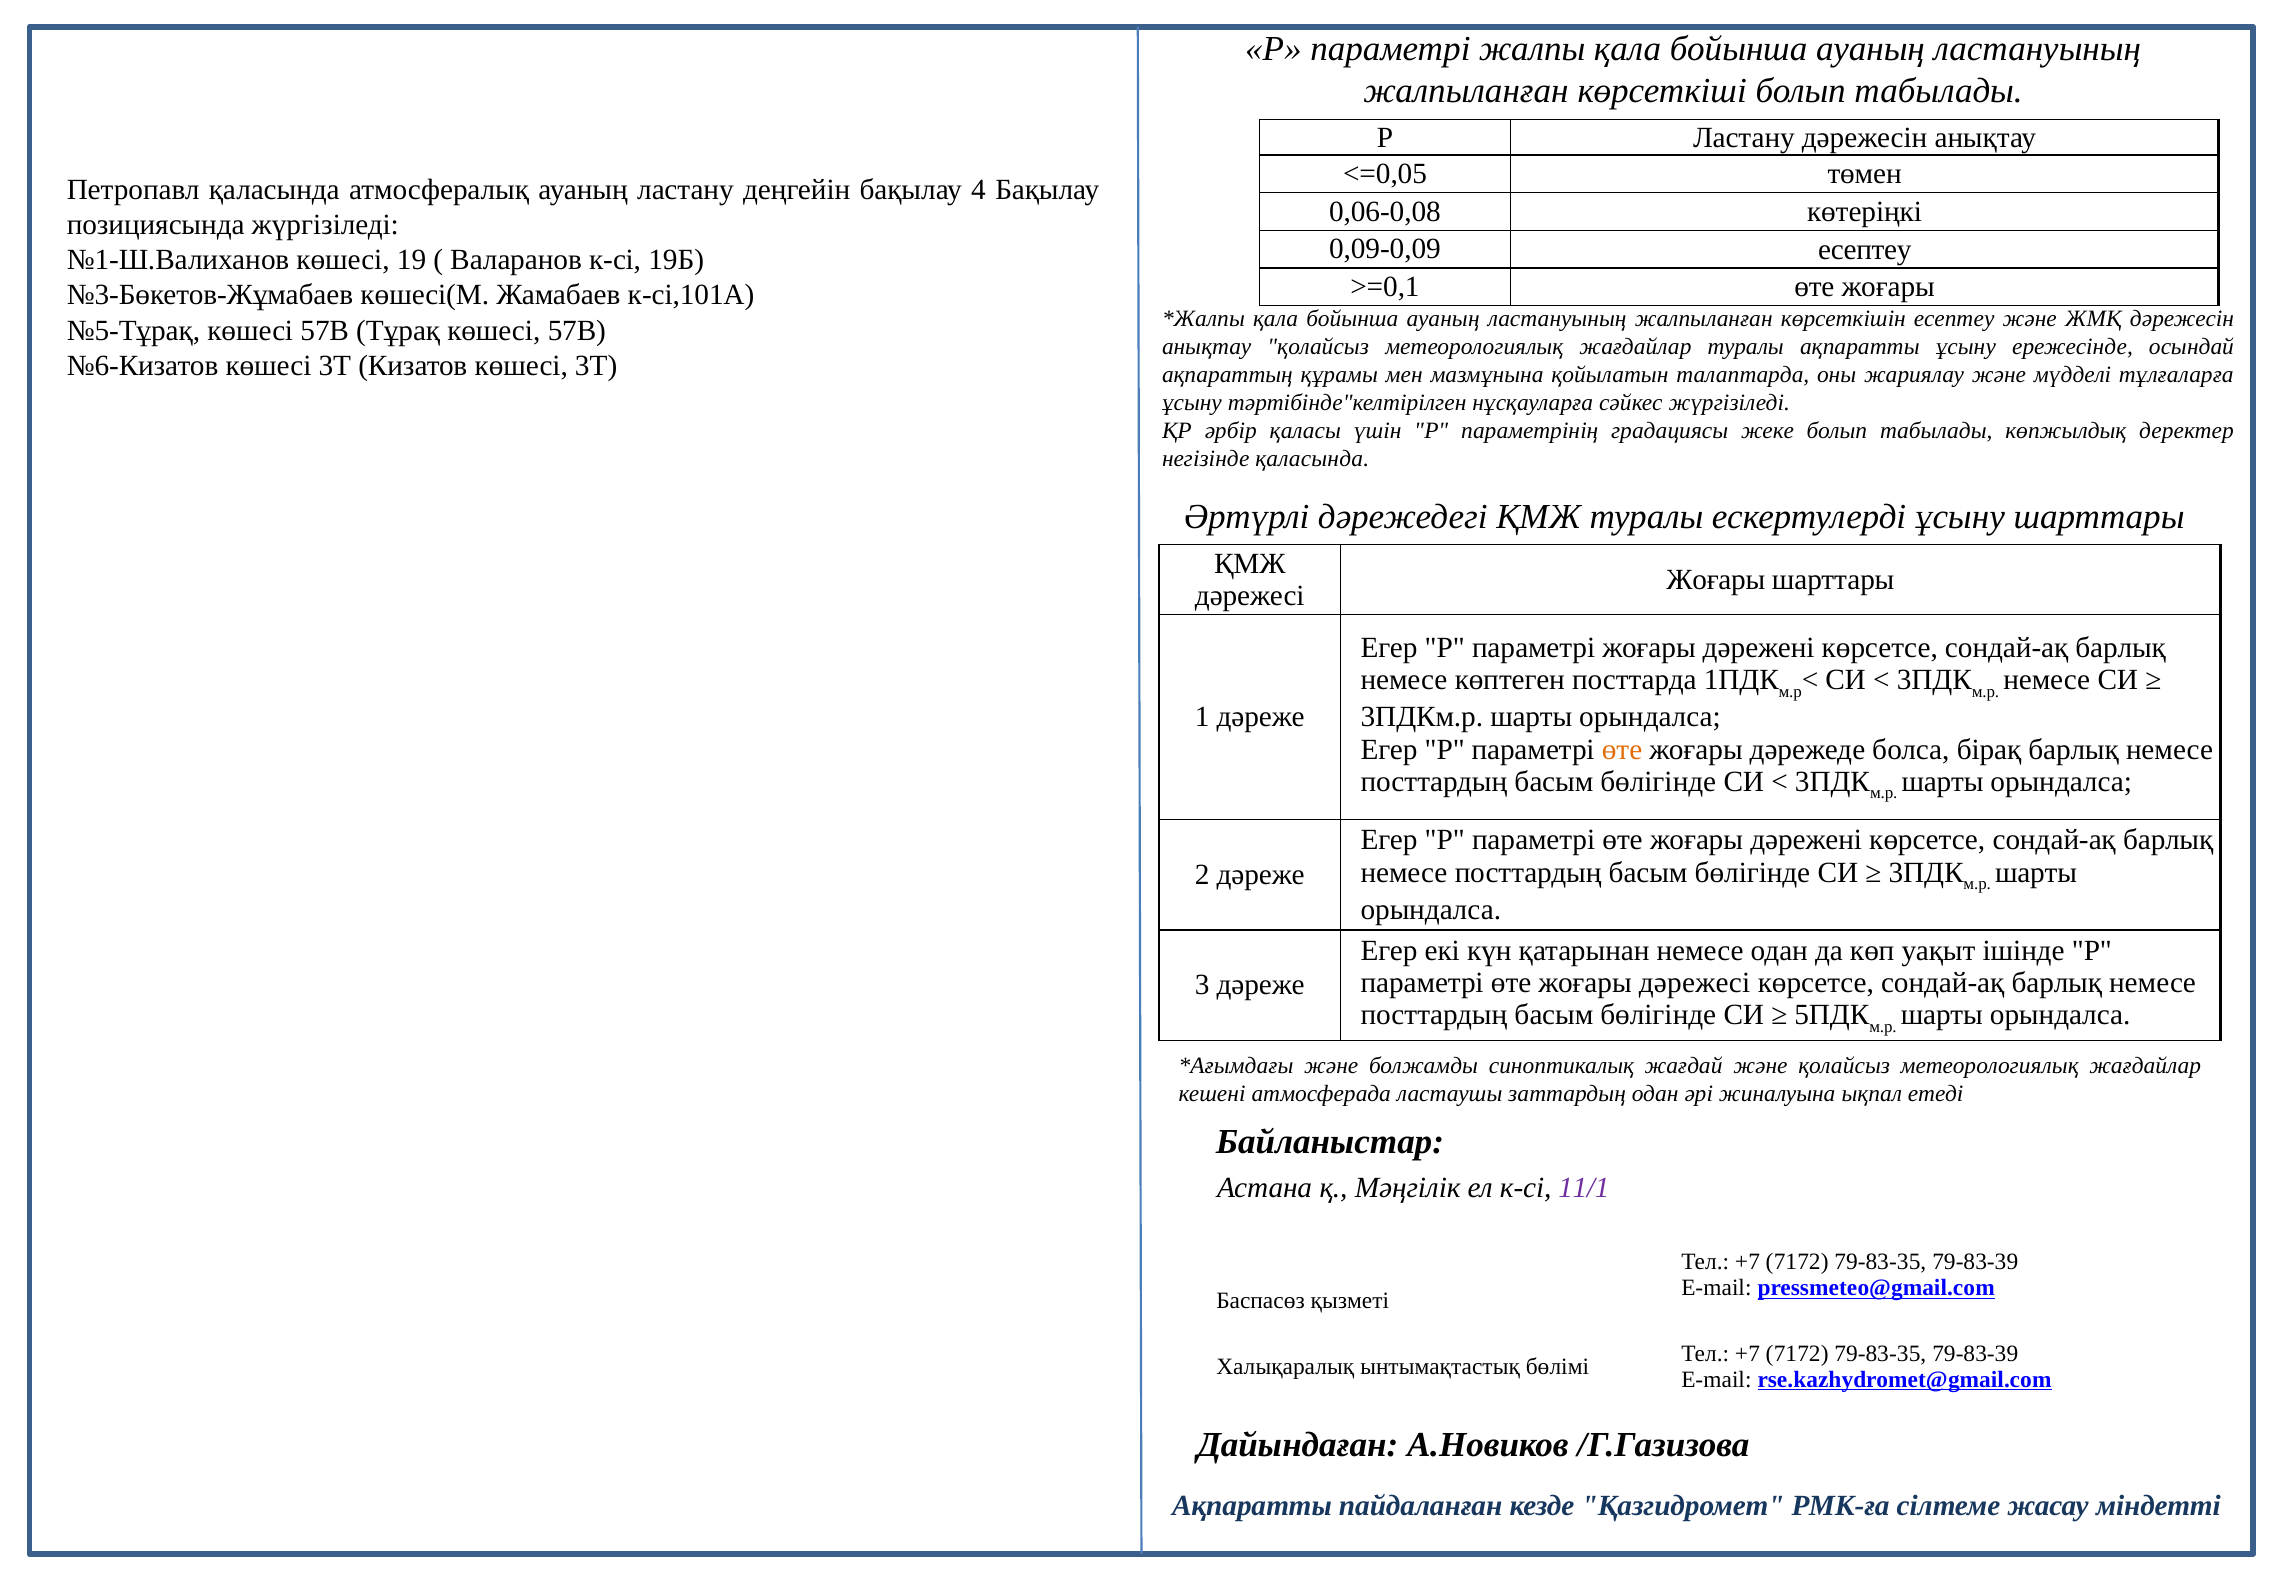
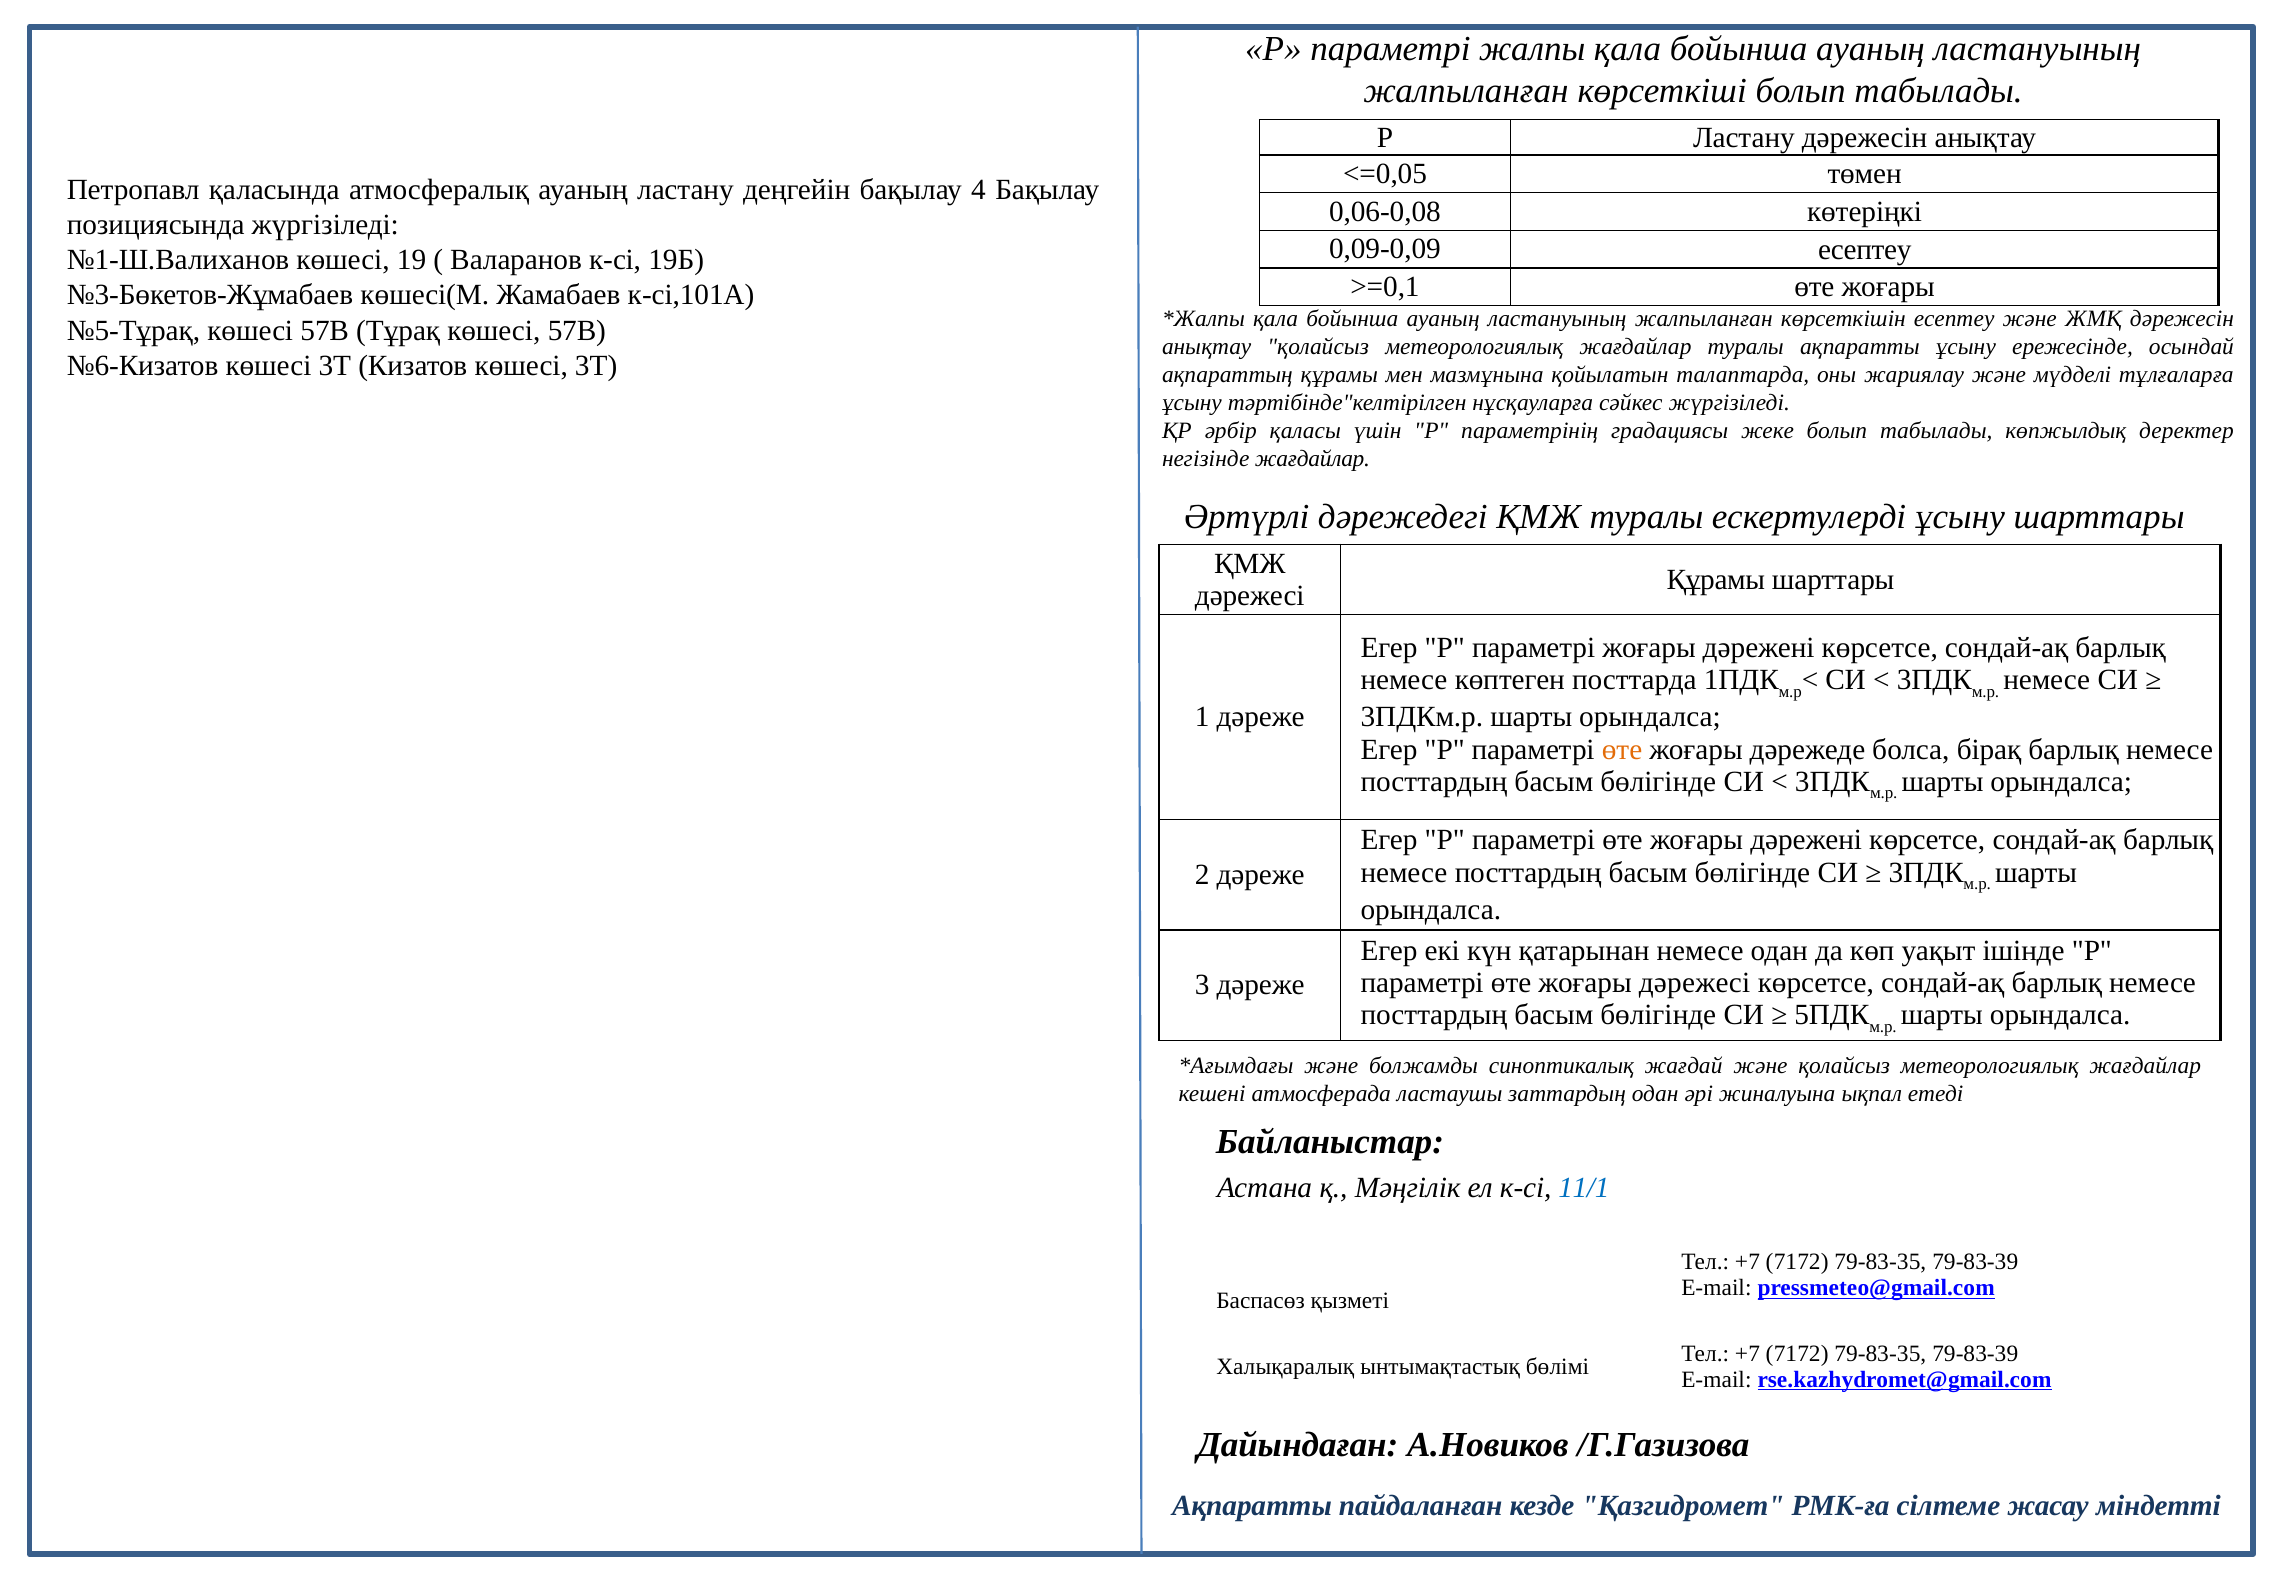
негізінде қаласында: қаласында -> жағдайлар (1312, 459)
Жоғары: Жоғары -> Құрамы (1716, 579)
11/1 colour: purple -> blue (1584, 1188)
